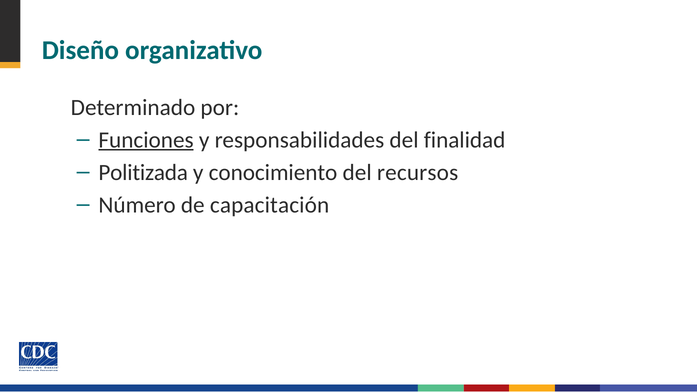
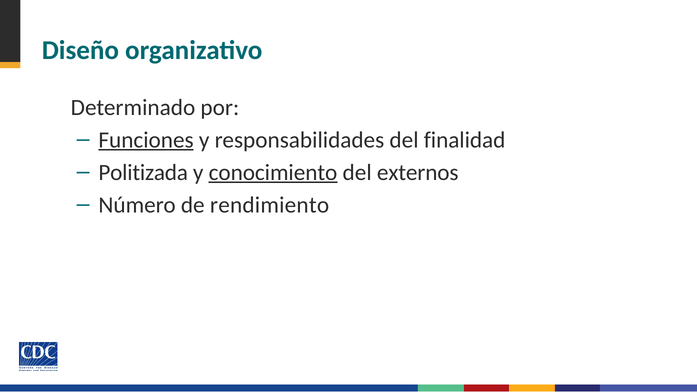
conocimiento underline: none -> present (273, 172)
recursos: recursos -> externos (418, 172)
capacitación: capacitación -> rendimiento (270, 205)
